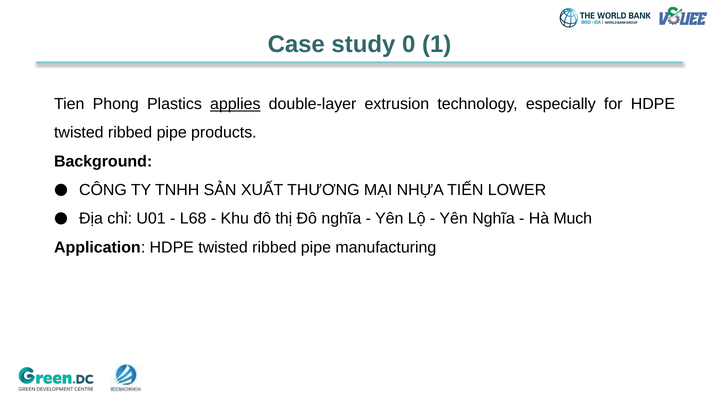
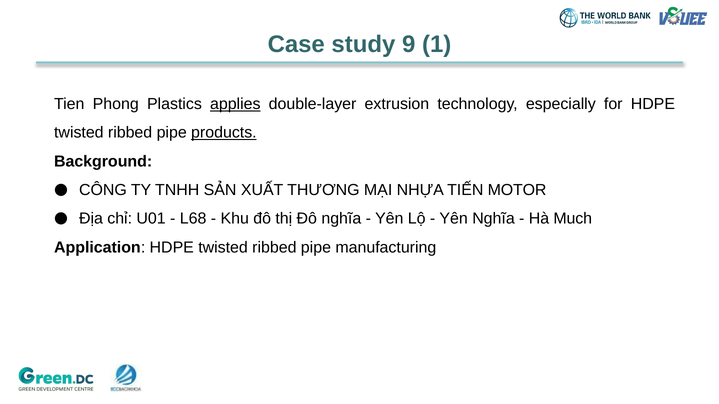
0: 0 -> 9 (409, 44)
products underline: none -> present (224, 133)
LOWER: LOWER -> MOTOR (517, 190)
